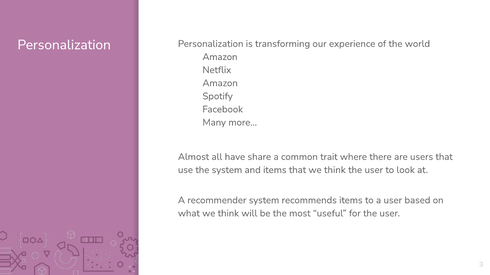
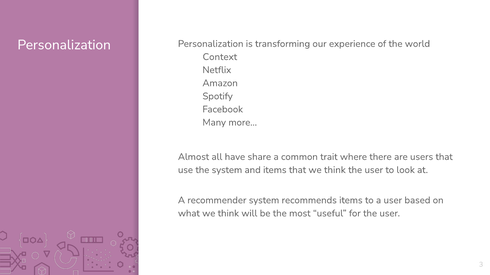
Amazon: Amazon -> Context (220, 57)
